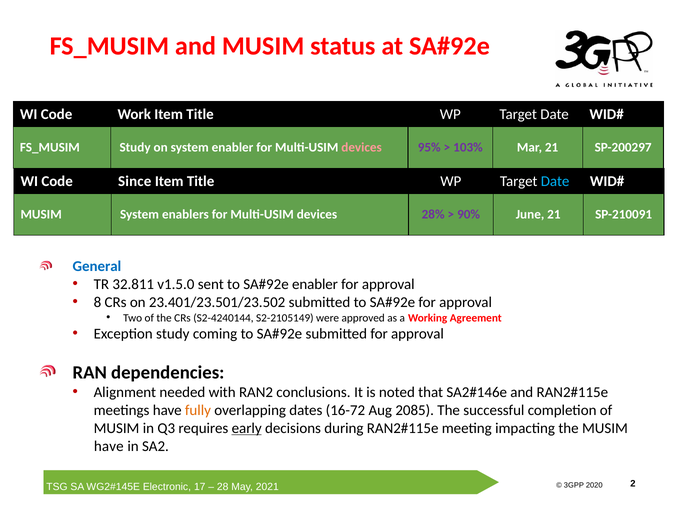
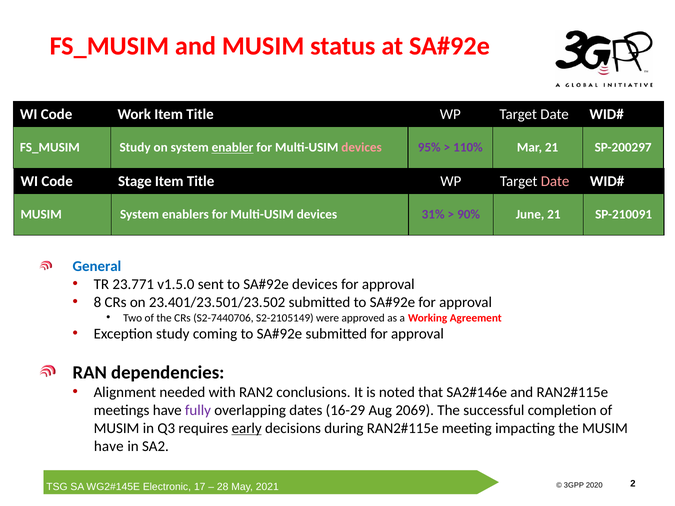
enabler underline: none -> present (233, 148)
103%: 103% -> 110% (468, 148)
Since: Since -> Stage (135, 181)
Date colour: light blue -> pink (555, 181)
28%: 28% -> 31% (433, 215)
32.811: 32.811 -> 23.771 (133, 285)
enabler: enabler -> devices (315, 285)
S2-4240144: S2-4240144 -> S2-7440706 (223, 318)
fully colour: orange -> purple (198, 410)
16-72: 16-72 -> 16-29 (345, 410)
2085: 2085 -> 2069 (415, 410)
